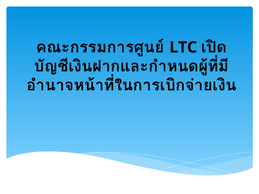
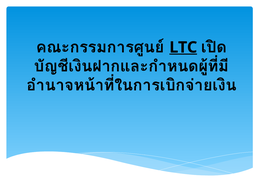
LTC underline: none -> present (183, 47)
